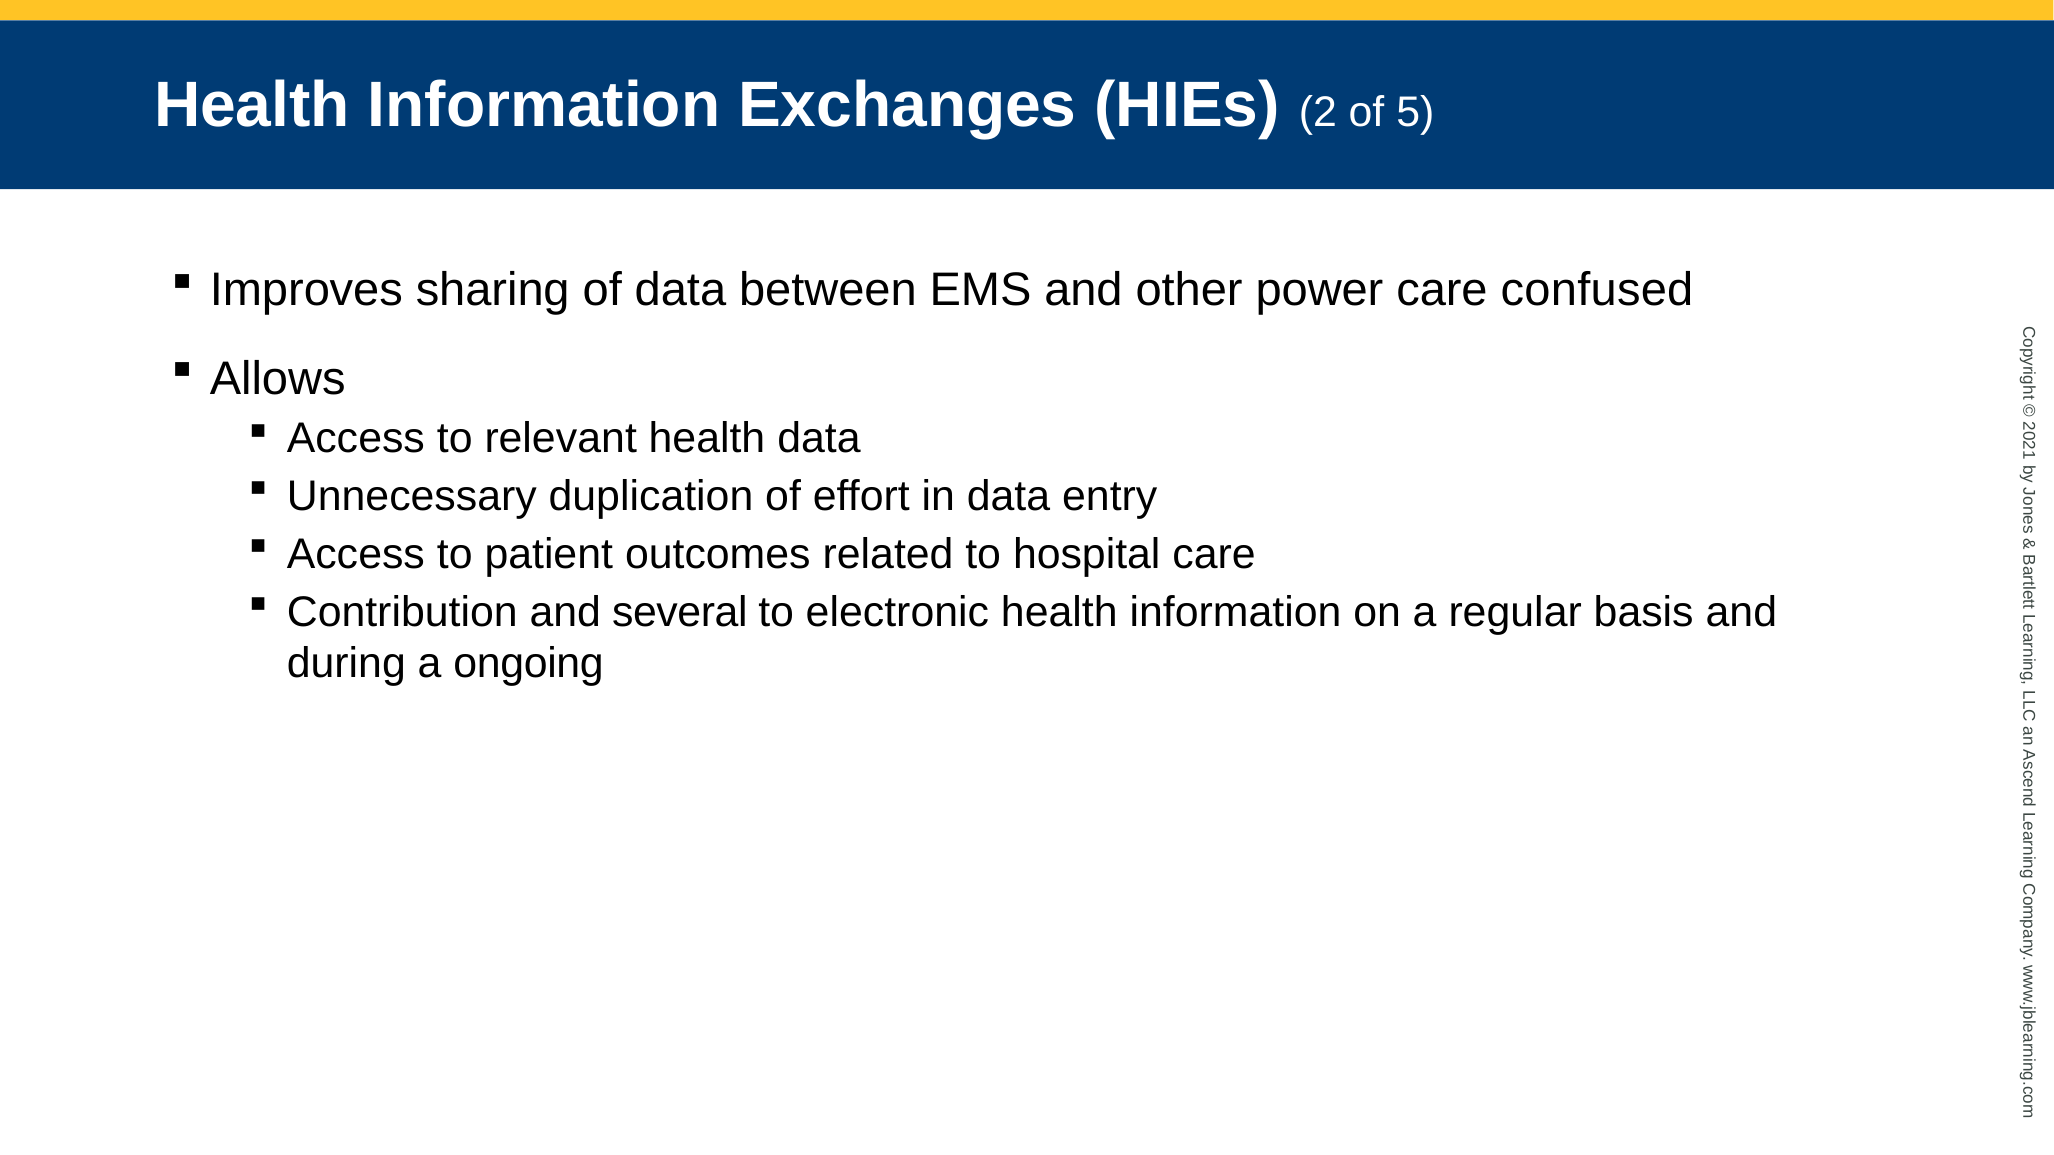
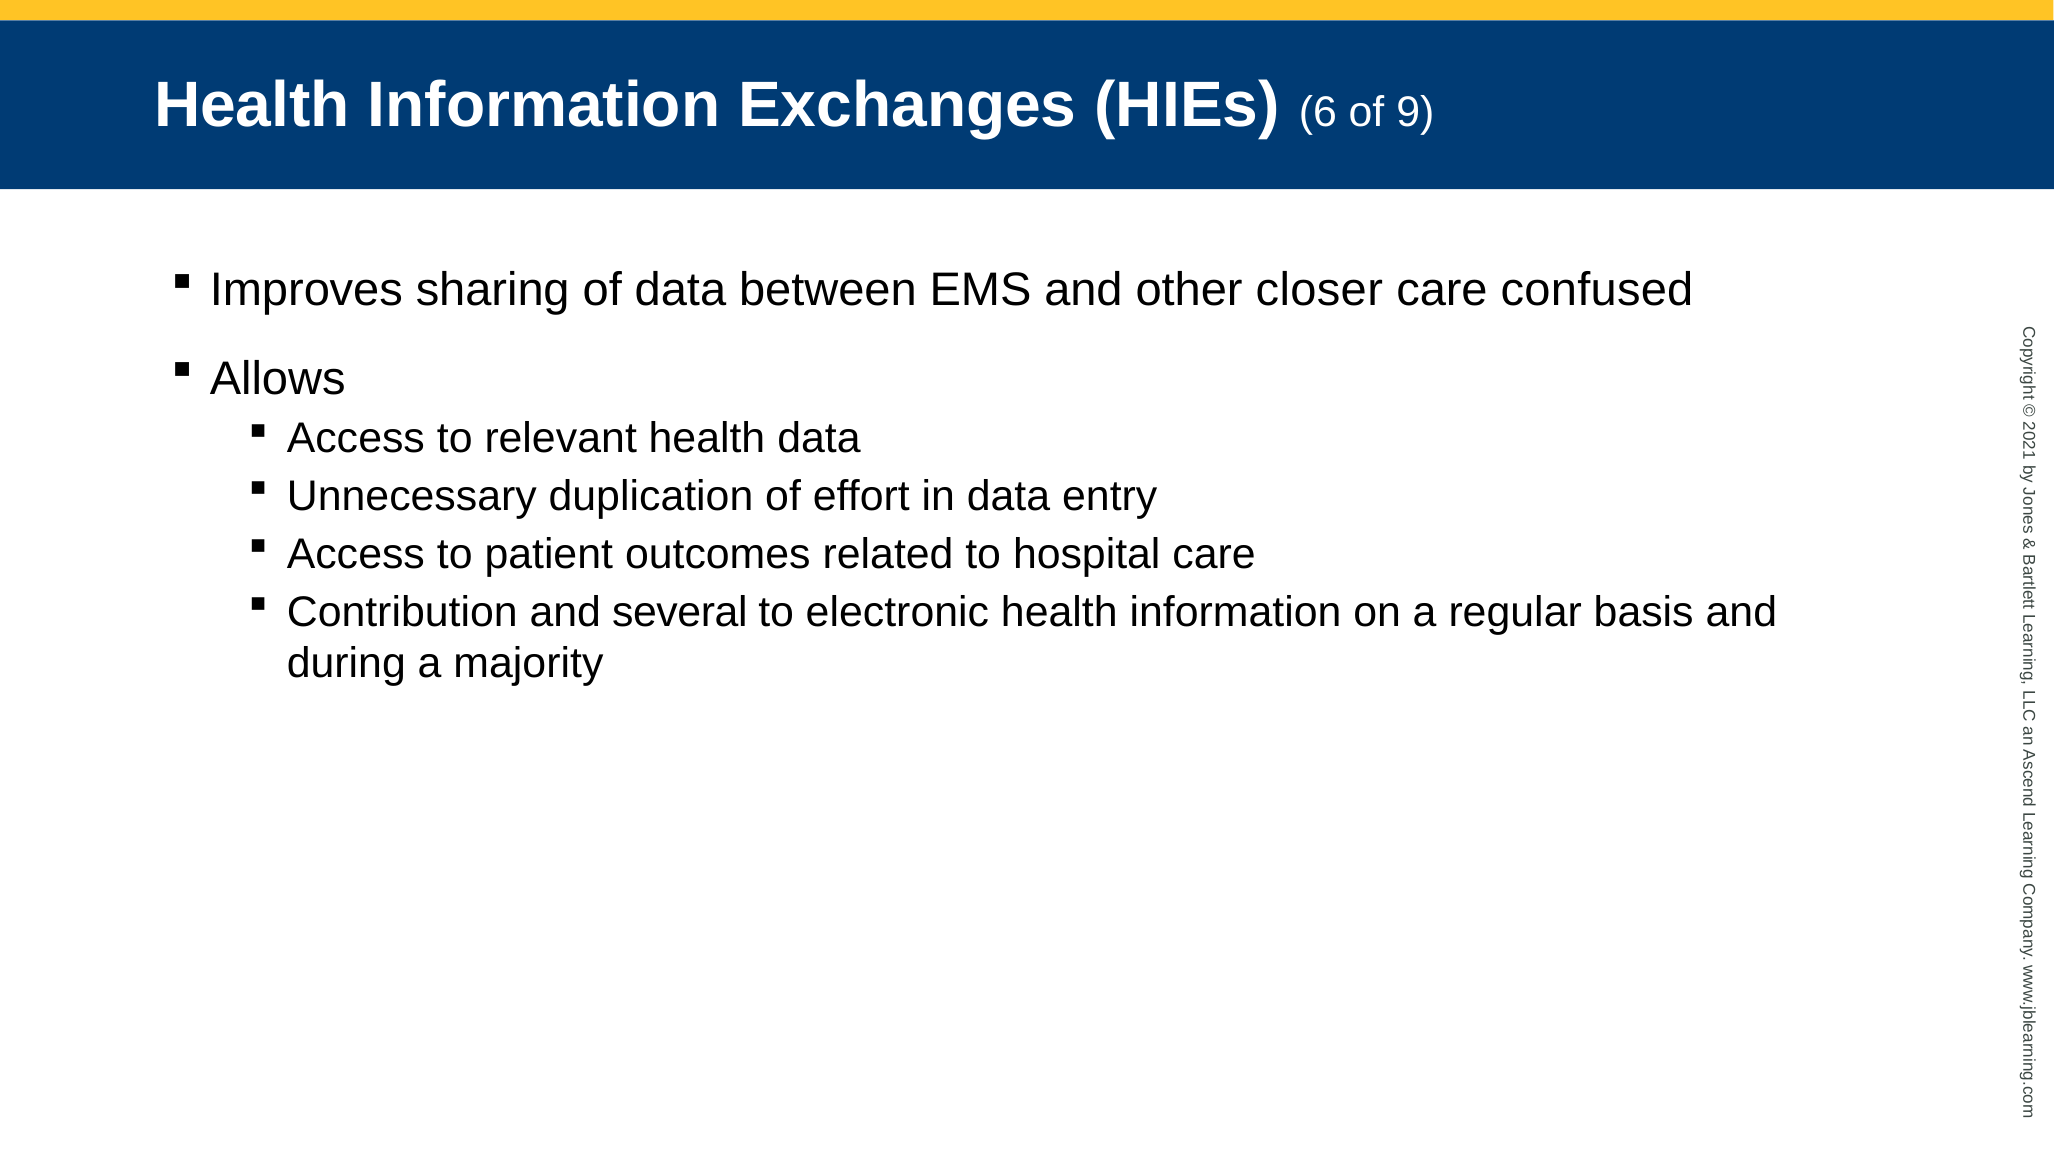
HIEs 2: 2 -> 6 (1318, 113)
5: 5 -> 9 (1415, 113)
power: power -> closer (1319, 290)
ongoing: ongoing -> majority (528, 664)
